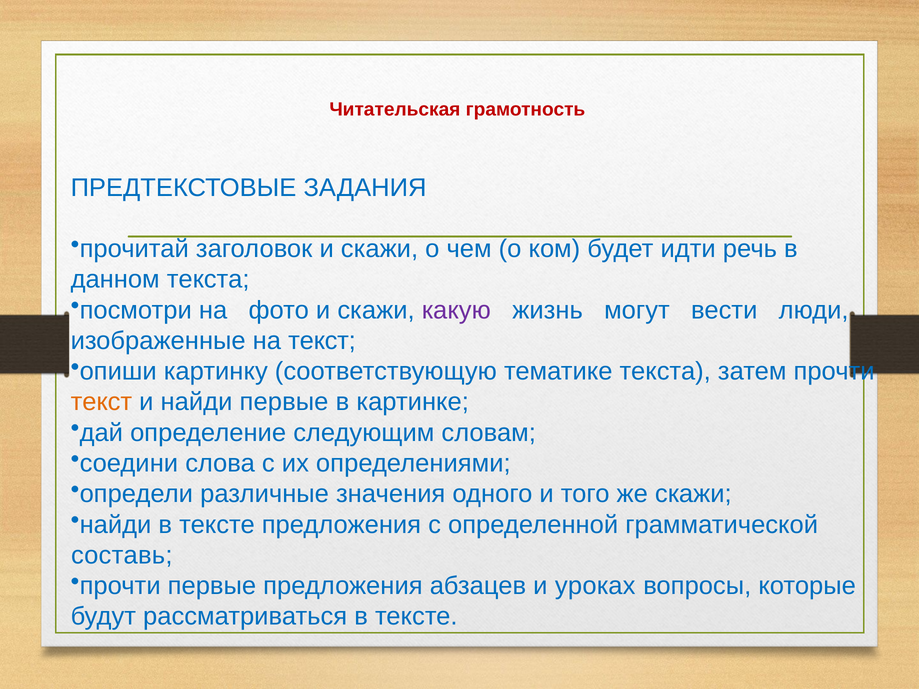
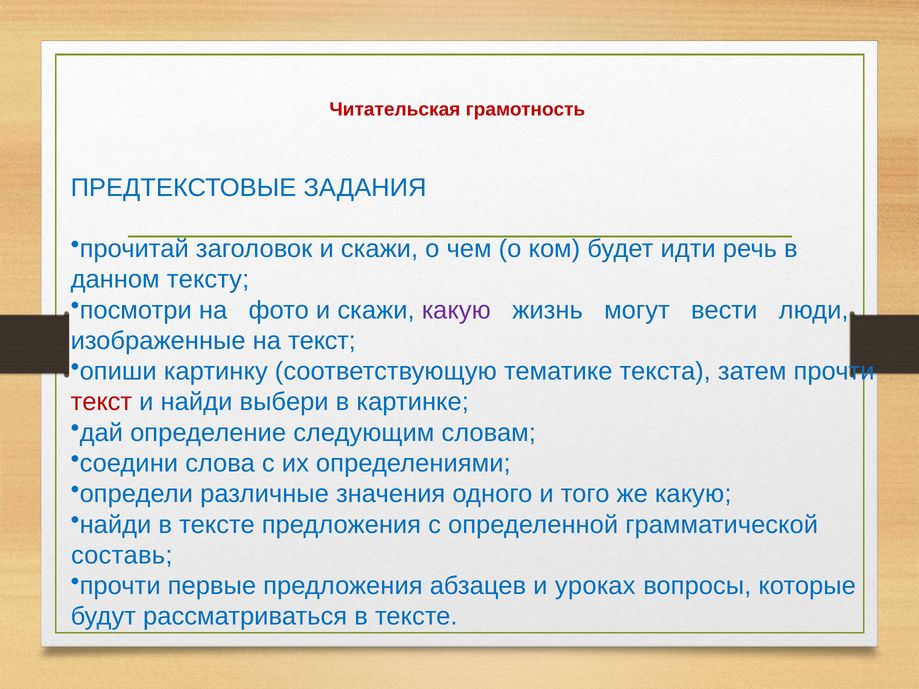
данном текста: текста -> тексту (208, 280)
текст colour: orange -> red (101, 402)
найди первые: первые -> выбери (284, 402)
же скажи: скажи -> какую (693, 494)
